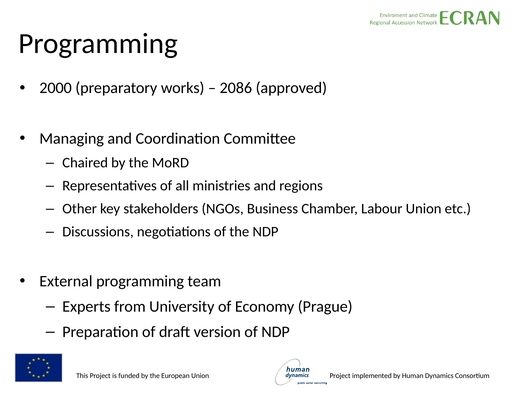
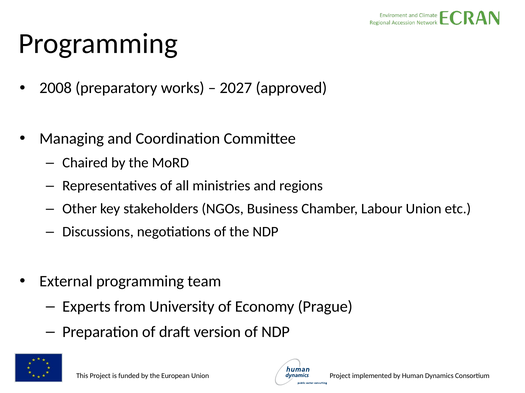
2000: 2000 -> 2008 (56, 88)
2086: 2086 -> 2027 (236, 88)
